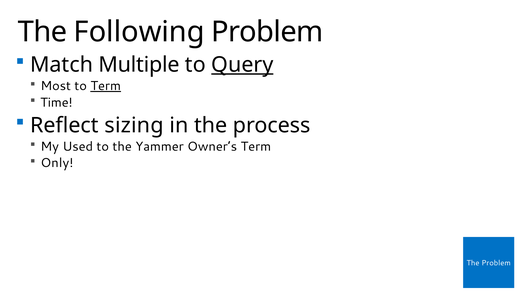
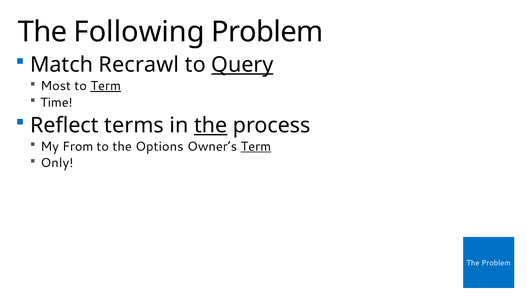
Multiple: Multiple -> Recrawl (139, 65)
sizing: sizing -> terms (134, 125)
the underline: none -> present (211, 125)
Used: Used -> From (78, 147)
Yammer: Yammer -> Options (159, 147)
Term underline: none -> present (256, 147)
